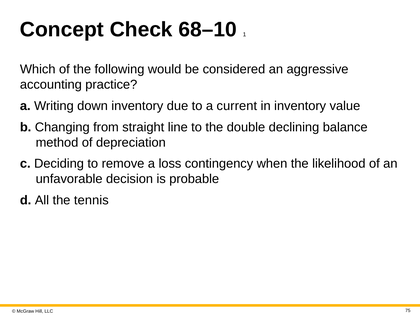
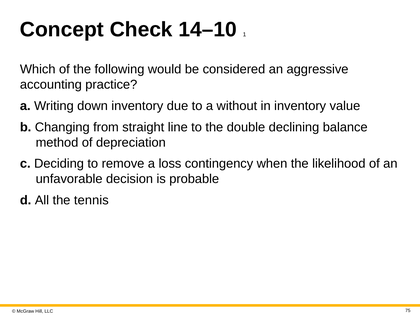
68–10: 68–10 -> 14–10 (208, 29)
current: current -> without (237, 106)
